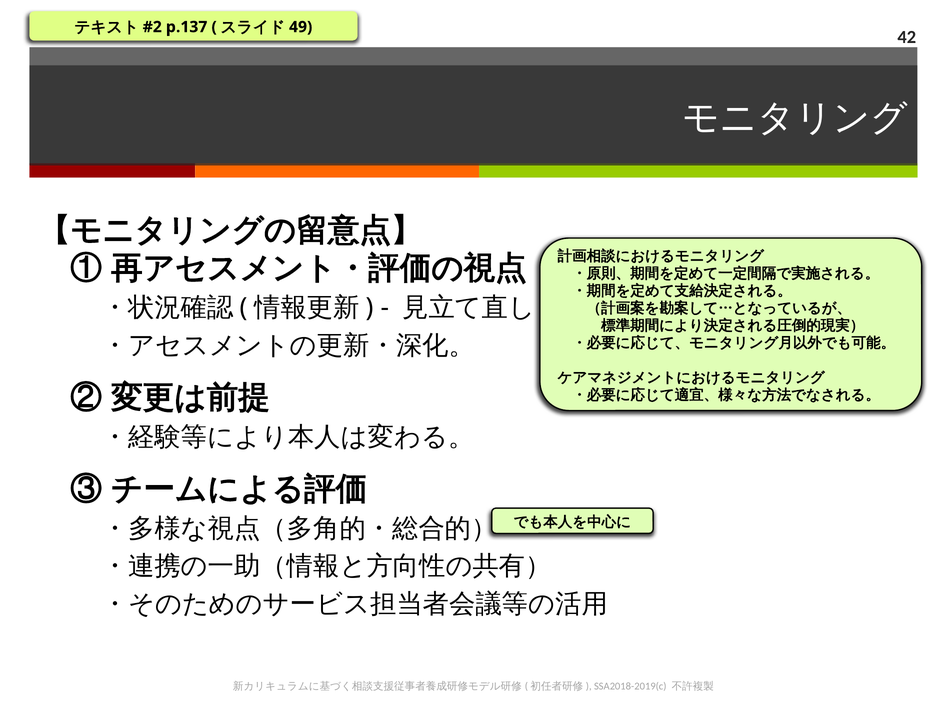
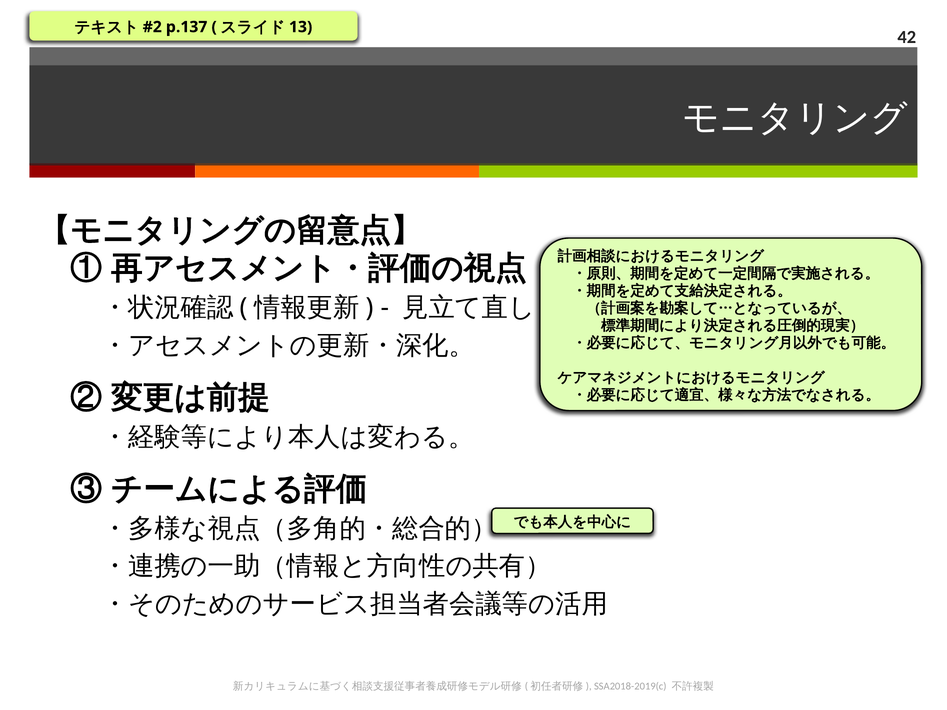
49: 49 -> 13 (301, 27)
